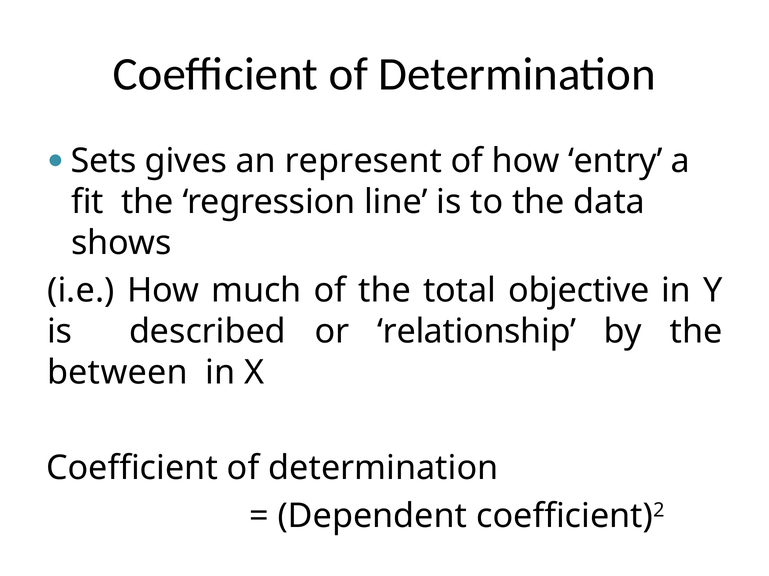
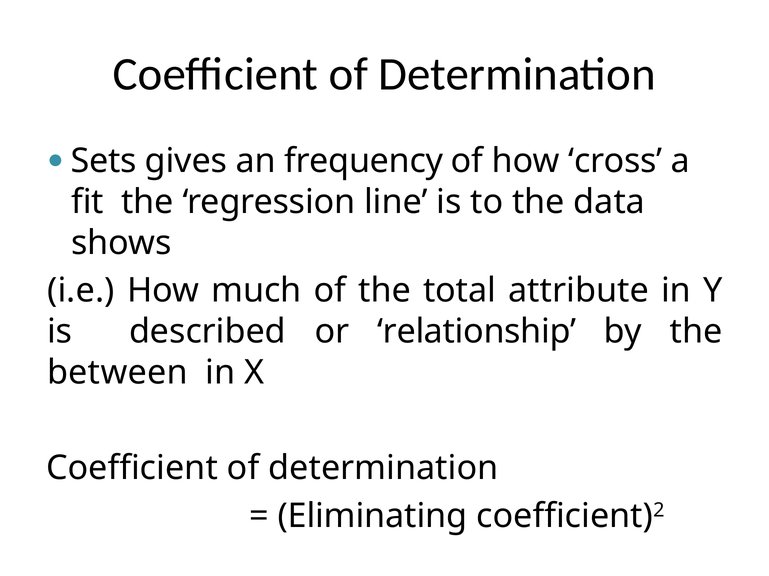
represent: represent -> frequency (364, 161)
entry: entry -> cross (615, 161)
objective: objective -> attribute (579, 291)
Dependent: Dependent -> Eliminating (372, 516)
